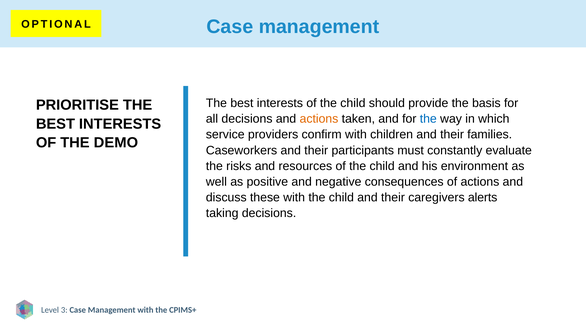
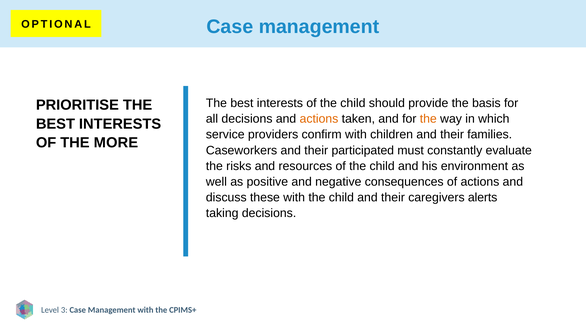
the colour: blue -> orange (428, 119)
DEMO: DEMO -> MORE (116, 143)
participants: participants -> participated (363, 150)
